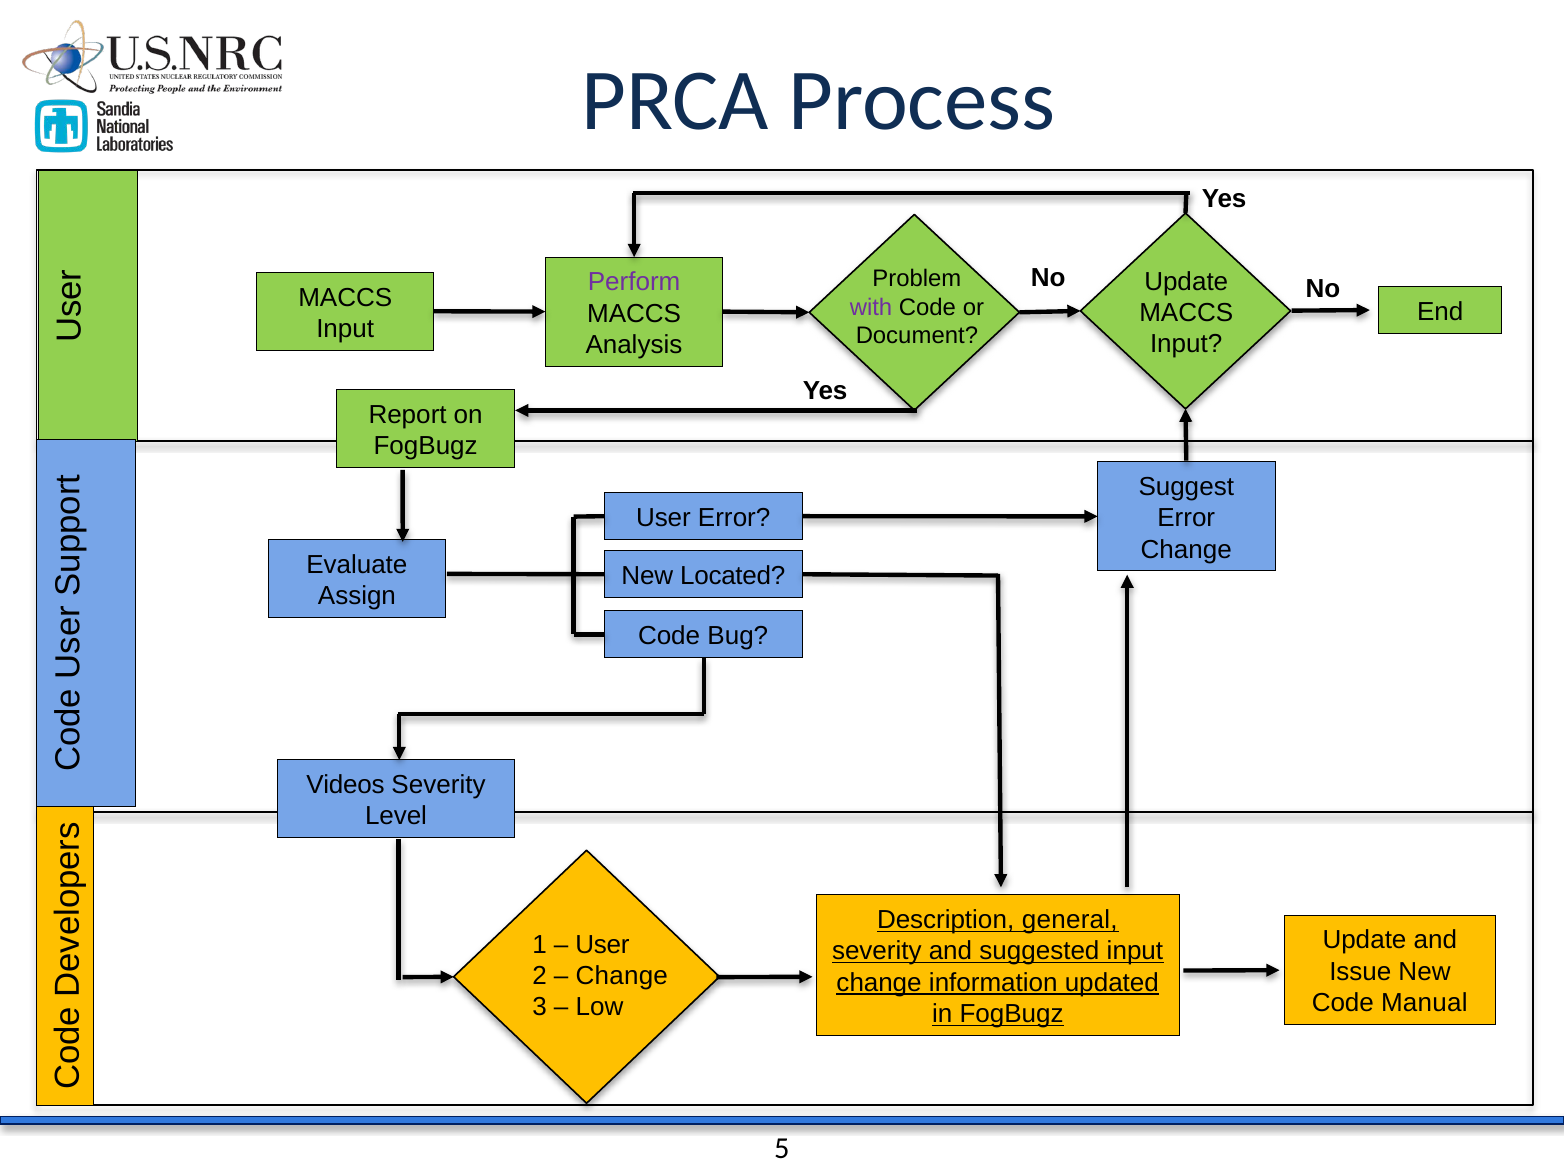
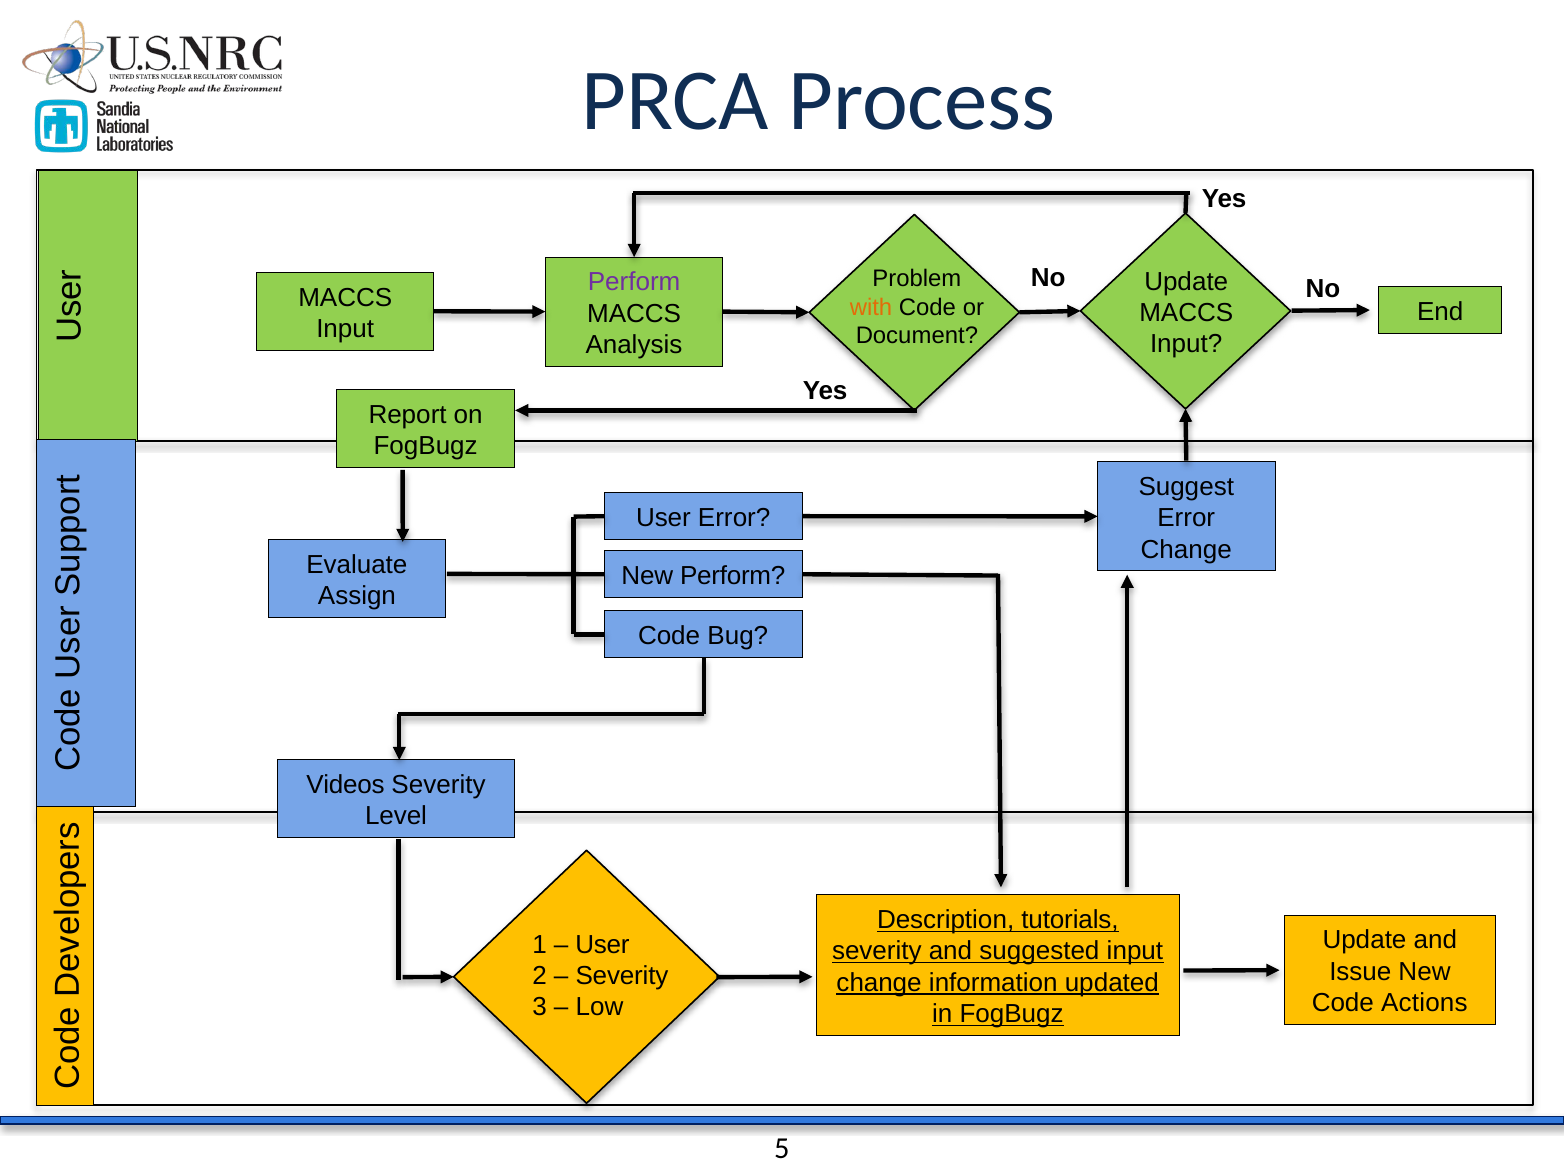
with colour: purple -> orange (871, 307)
New Located: Located -> Perform (733, 576)
general: general -> tutorials (1070, 920)
Change: Change -> Severity (622, 976)
Manual: Manual -> Actions (1424, 1003)
